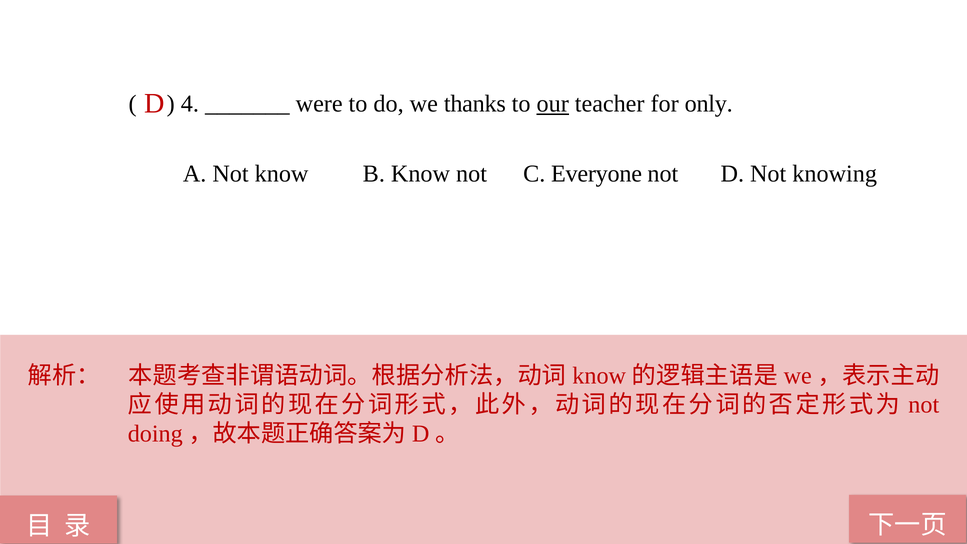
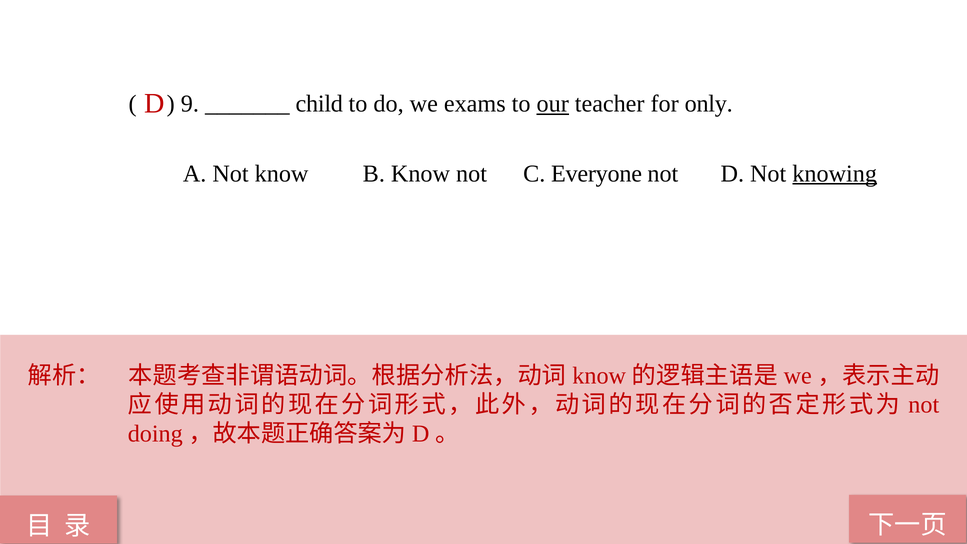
4: 4 -> 9 (190, 104)
were: were -> child (319, 104)
thanks: thanks -> exams (475, 104)
knowing underline: none -> present (835, 174)
